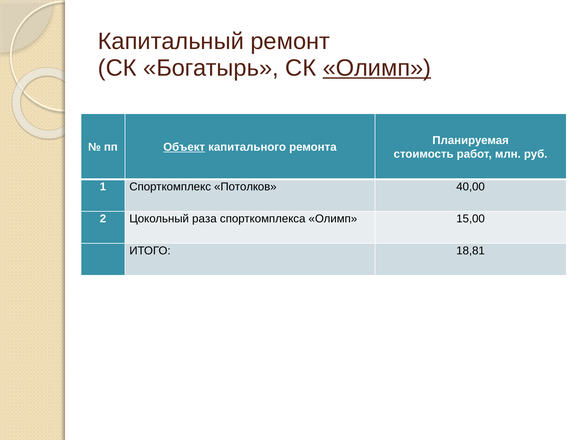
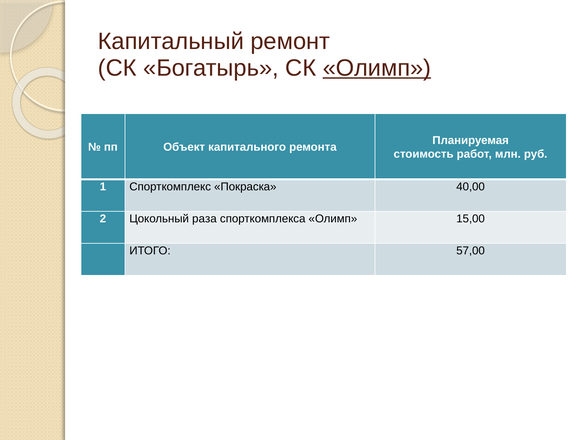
Объект underline: present -> none (184, 147)
Потолков: Потолков -> Покраска (245, 187)
18,81: 18,81 -> 57,00 (471, 251)
